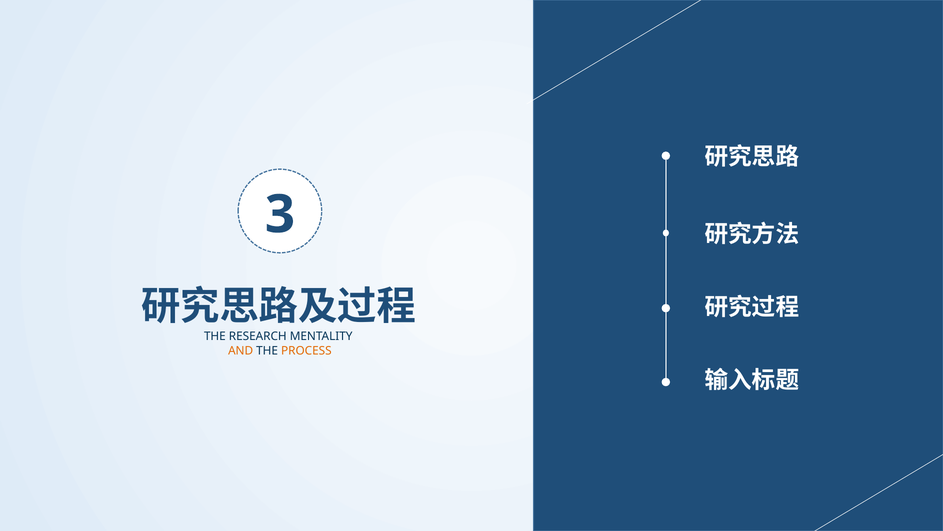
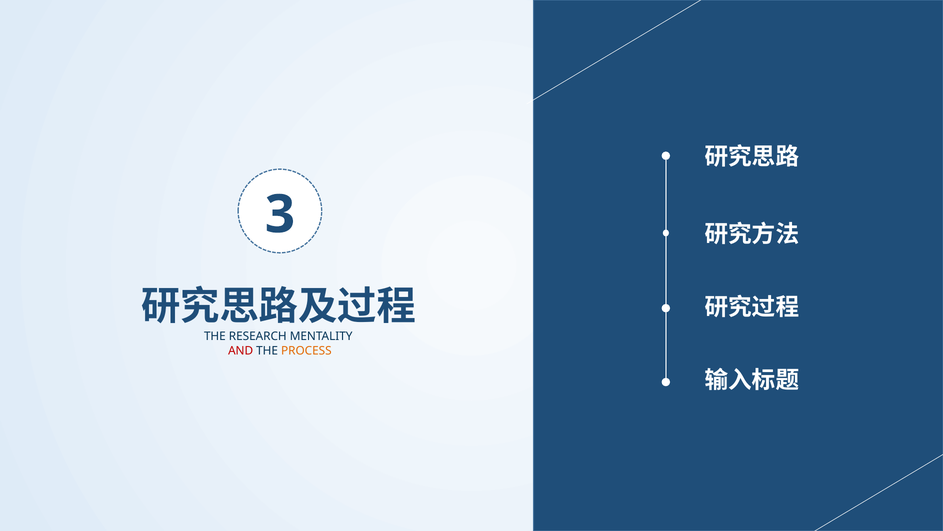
AND colour: orange -> red (241, 350)
